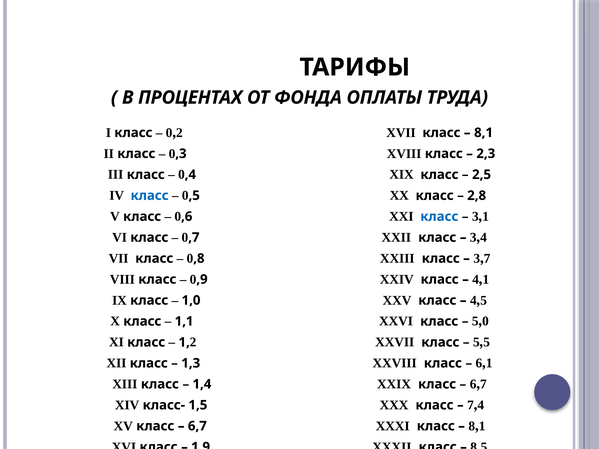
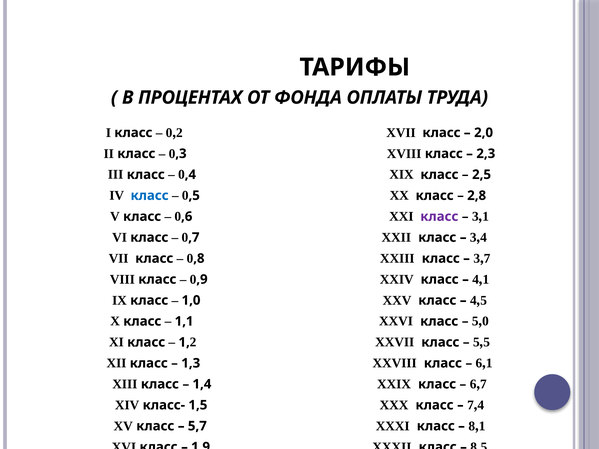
8,1: 8,1 -> 2,0 (484, 133)
класс colour: blue -> purple (439, 217)
6,7: 6,7 -> 5,7 (197, 426)
